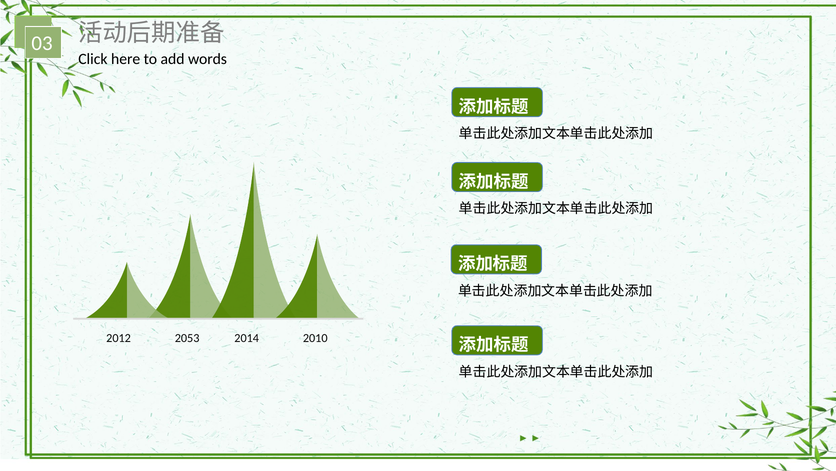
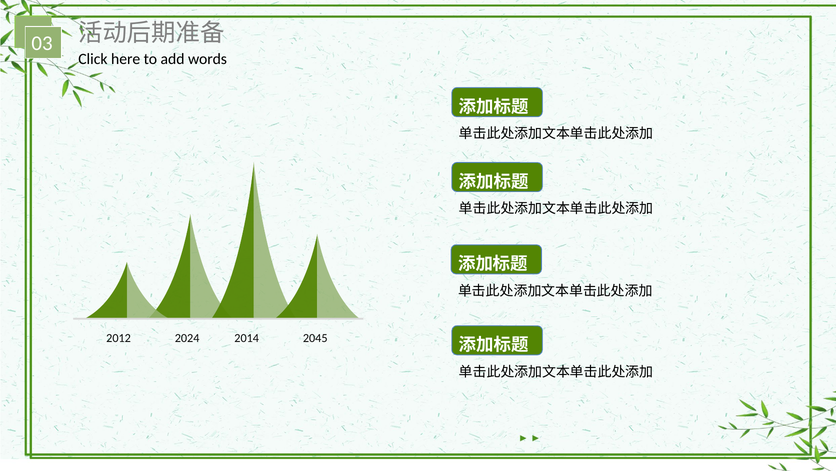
2053: 2053 -> 2024 (187, 338)
2010: 2010 -> 2045 (315, 338)
